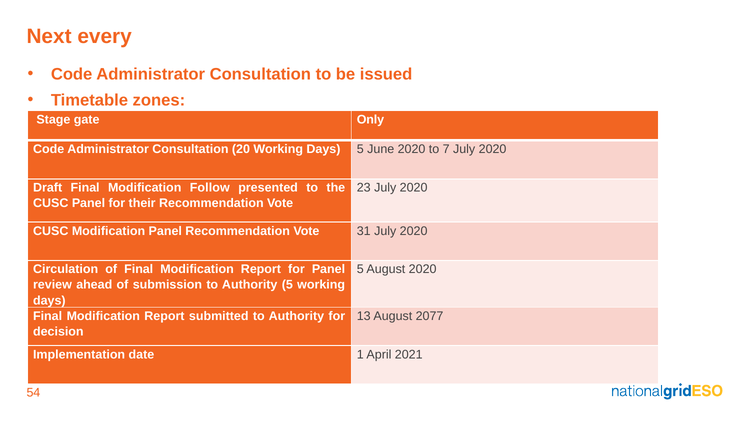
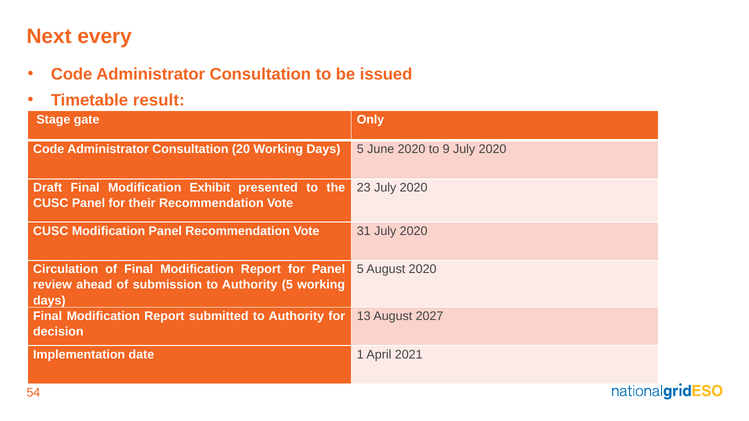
zones: zones -> result (159, 101)
7: 7 -> 9 (446, 149)
Follow: Follow -> Exhibit (210, 188)
2077: 2077 -> 2027 (430, 316)
